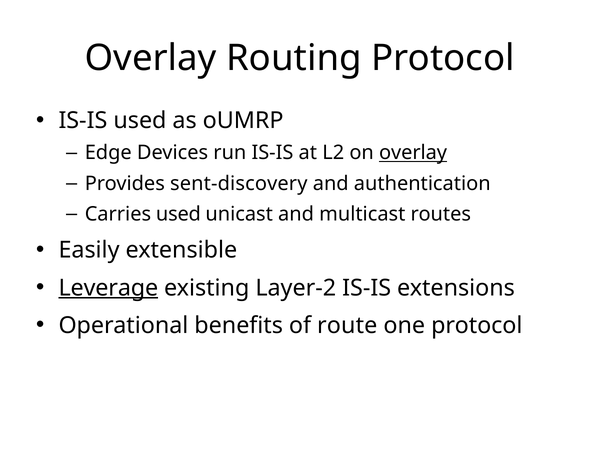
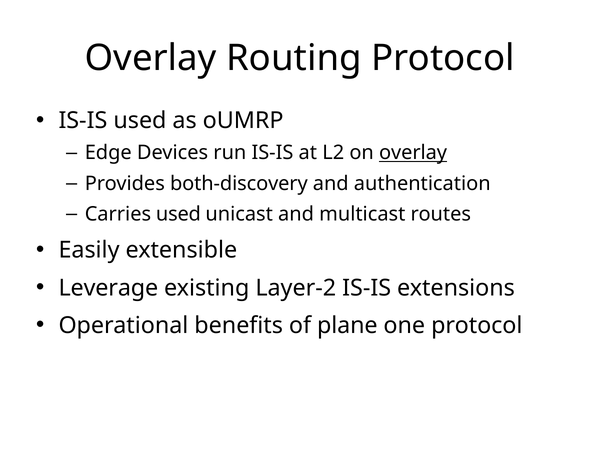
sent-discovery: sent-discovery -> both-discovery (239, 183)
Leverage underline: present -> none (108, 288)
route: route -> plane (347, 325)
